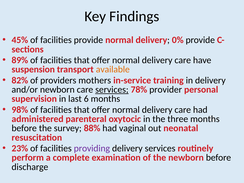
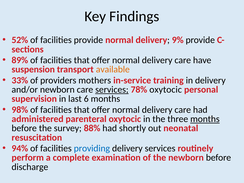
45%: 45% -> 52% (20, 40)
0%: 0% -> 9% (178, 40)
82%: 82% -> 33% (20, 80)
78% provider: provider -> oxytocic (166, 90)
months underline: none -> present (205, 119)
vaginal: vaginal -> shortly (133, 128)
23%: 23% -> 94% (20, 148)
providing colour: purple -> blue (92, 148)
